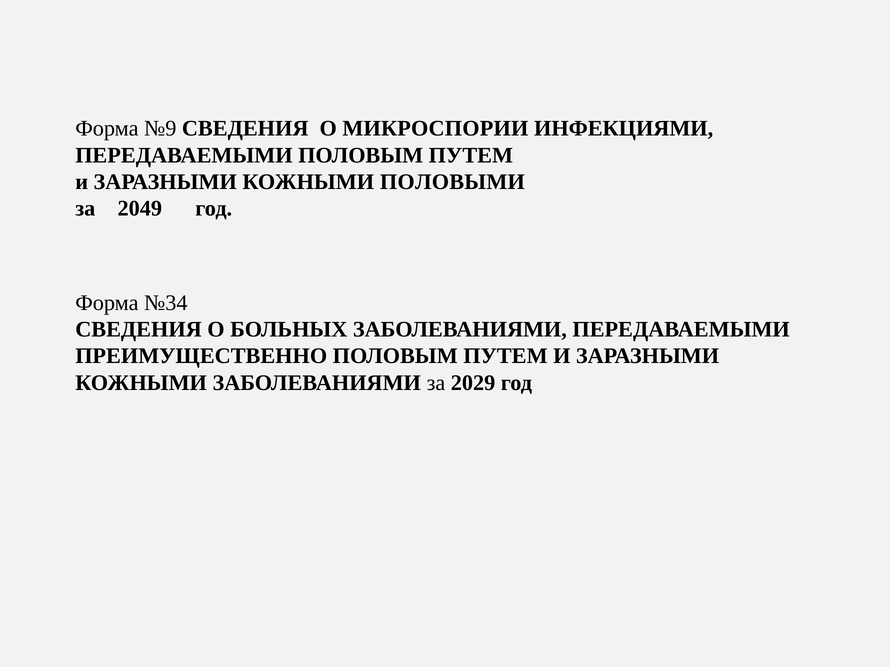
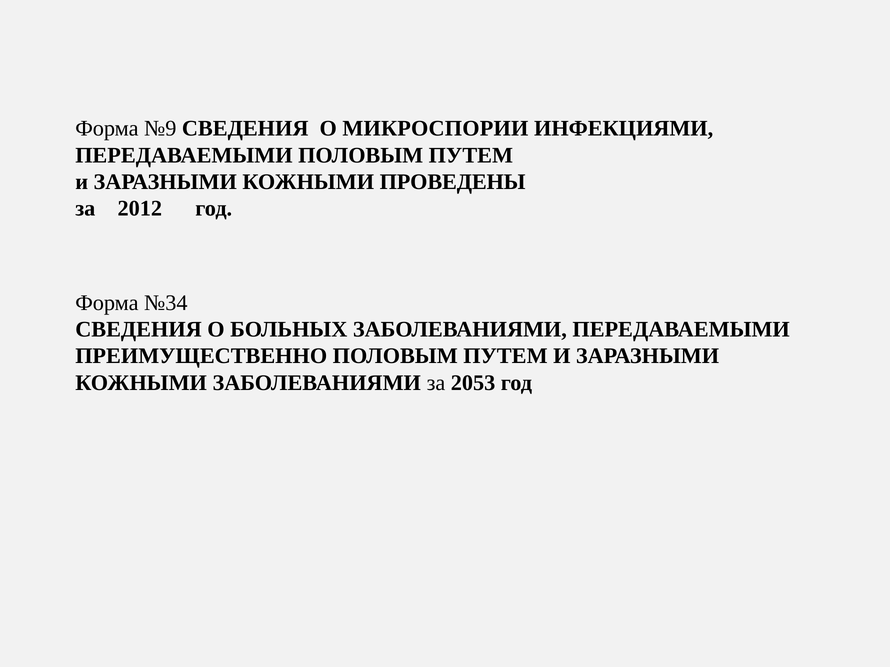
ПОЛОВЫМИ: ПОЛОВЫМИ -> ПРОВЕДЕНЫ (453, 182)
2049: 2049 -> 2012 (140, 209)
2029: 2029 -> 2053 (473, 383)
